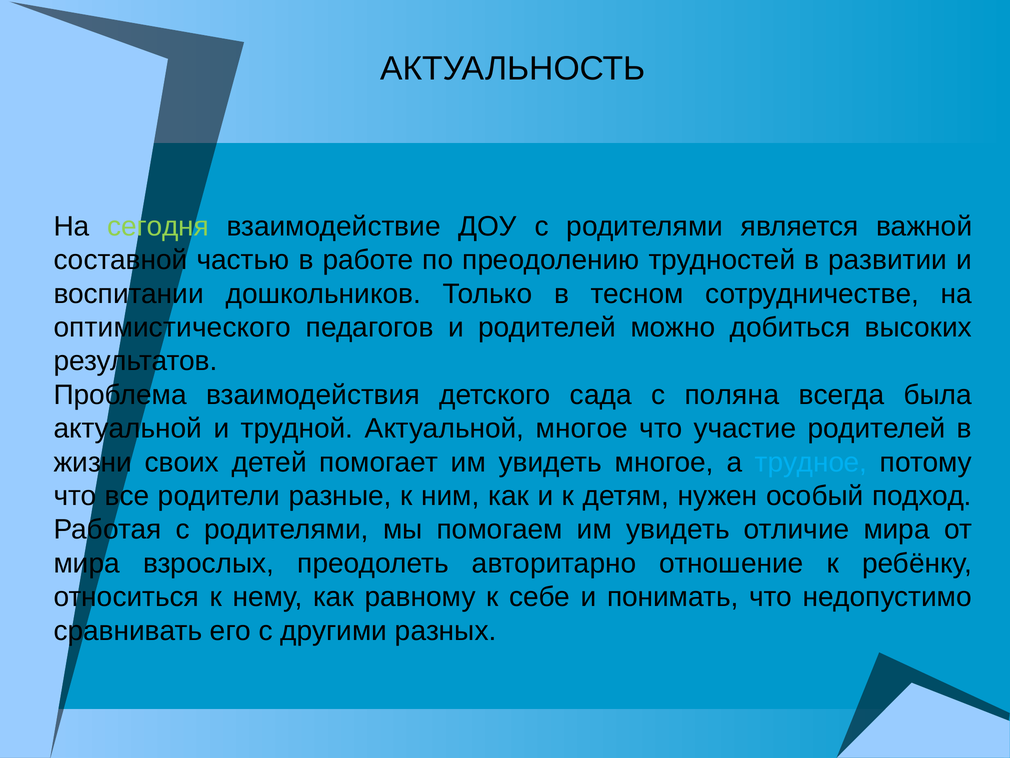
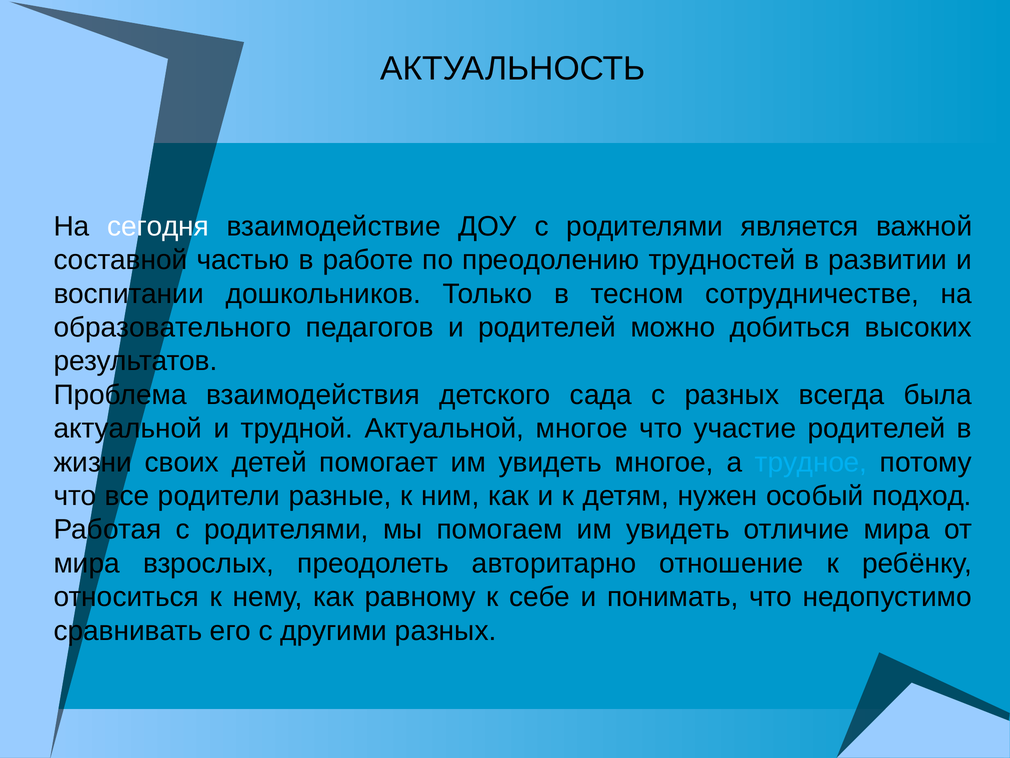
сегодня colour: light green -> white (158, 226)
оптимистического: оптимистического -> образовательного (172, 327)
с поляна: поляна -> разных (732, 395)
